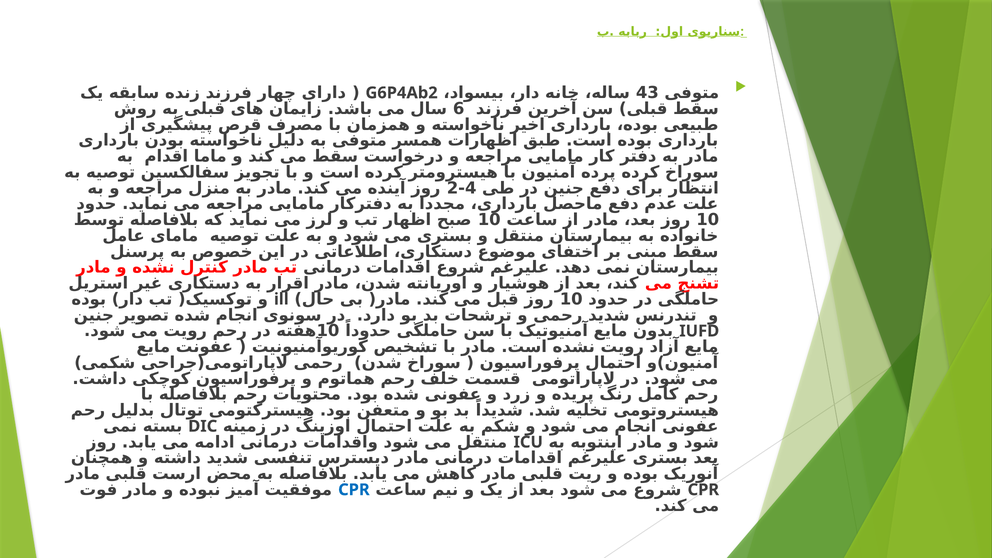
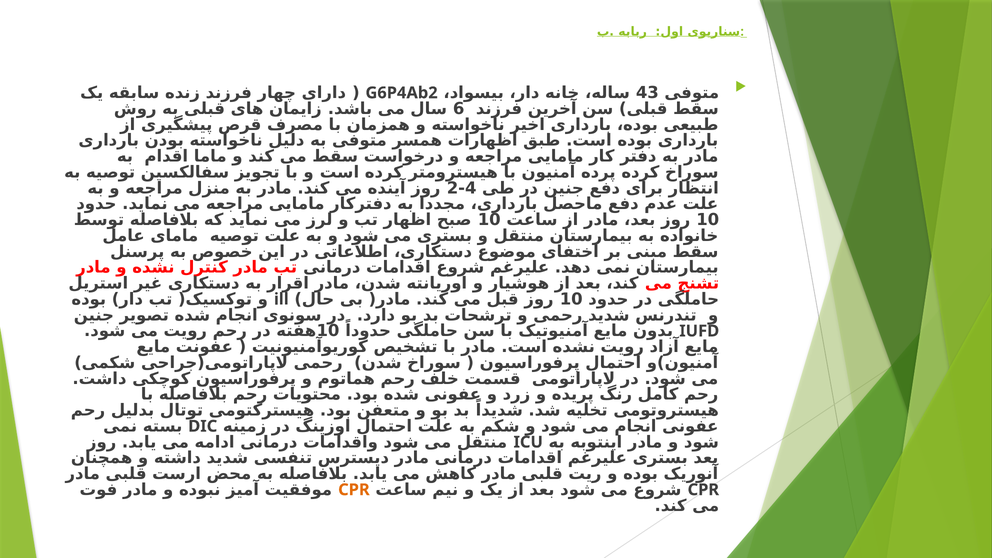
CPR colour: blue -> orange (354, 490)
